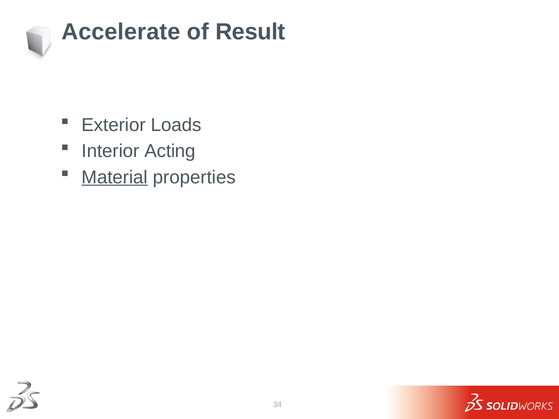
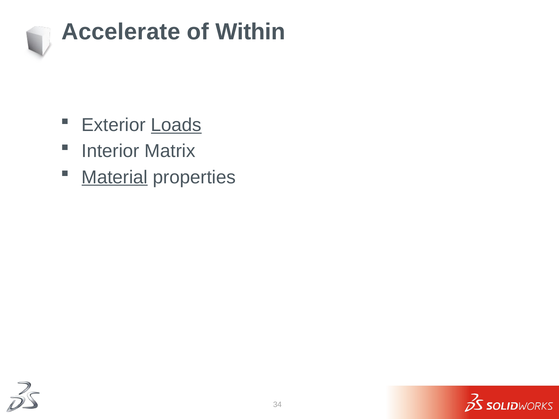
Result: Result -> Within (250, 32)
Loads underline: none -> present (176, 125)
Acting: Acting -> Matrix (170, 151)
